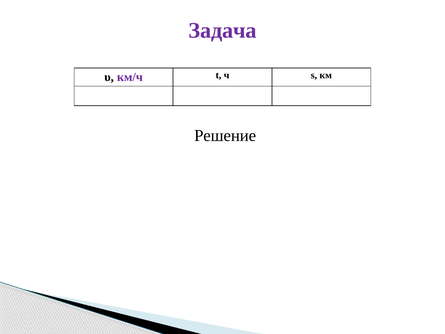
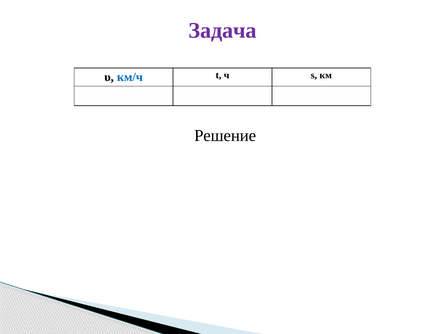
км/ч colour: purple -> blue (130, 77)
